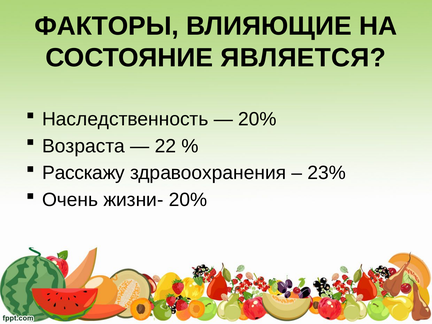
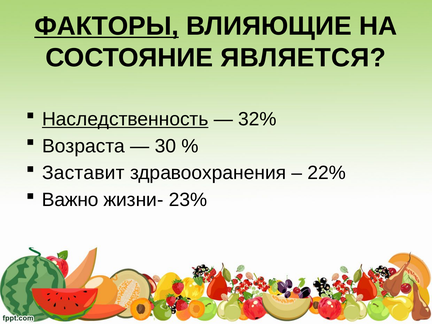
ФАКТОРЫ underline: none -> present (107, 26)
Наследственность underline: none -> present (125, 119)
20%: 20% -> 32% (257, 119)
22: 22 -> 30 (166, 146)
Расскажу: Расскажу -> Заставит (83, 173)
23%: 23% -> 22% (327, 173)
Очень: Очень -> Важно (70, 200)
жизни- 20%: 20% -> 23% (188, 200)
